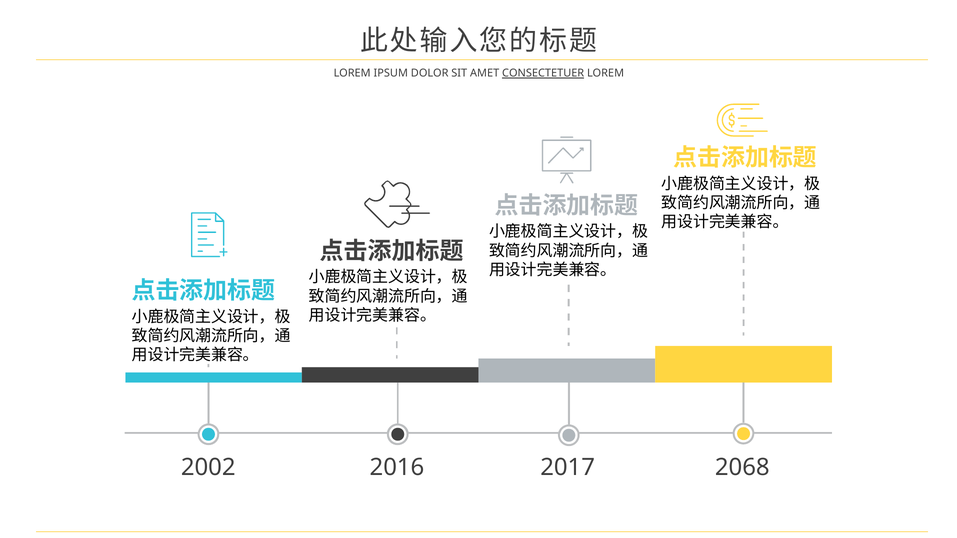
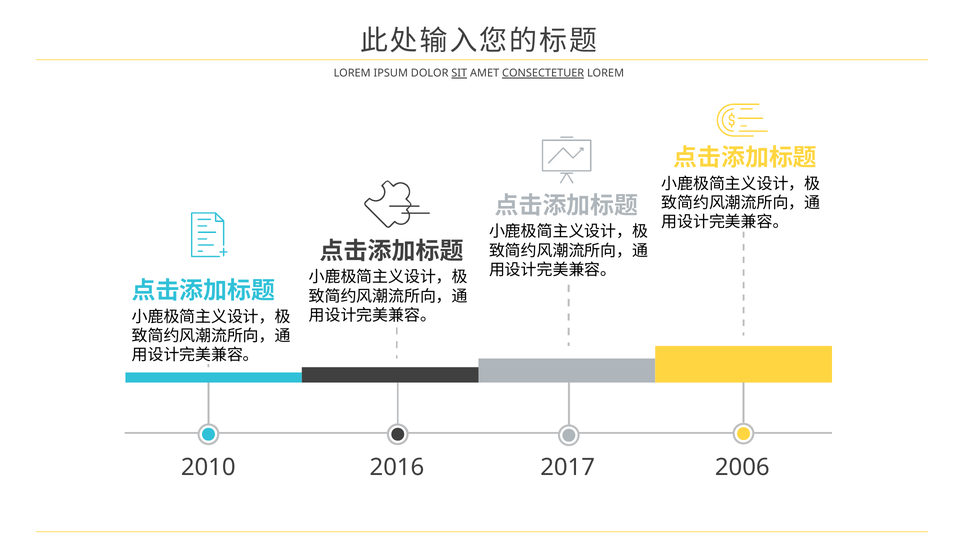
SIT underline: none -> present (459, 73)
2002: 2002 -> 2010 (208, 468)
2068: 2068 -> 2006 (742, 468)
